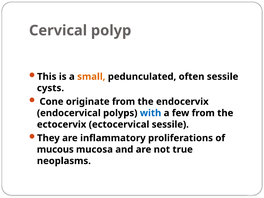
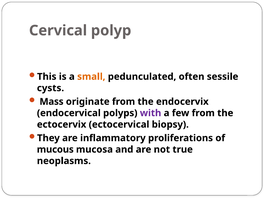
Cone: Cone -> Mass (52, 102)
with colour: blue -> purple (151, 113)
ectocervical sessile: sessile -> biopsy (170, 124)
